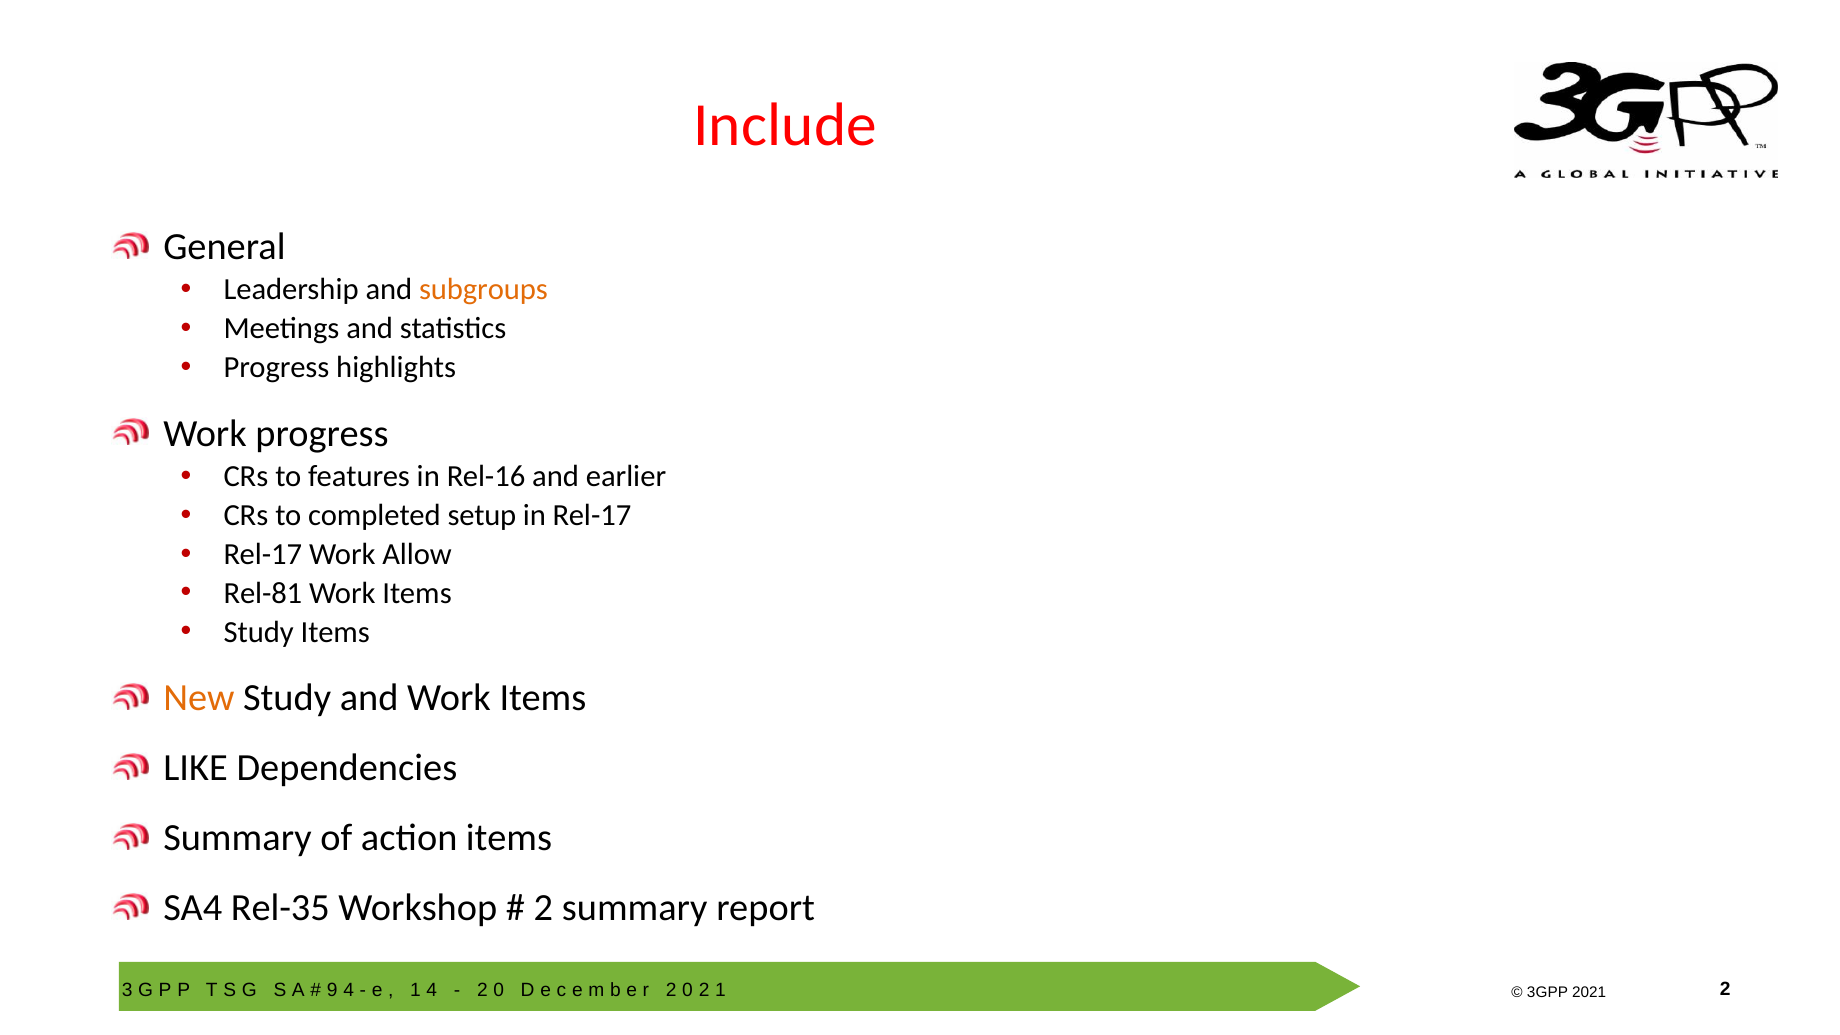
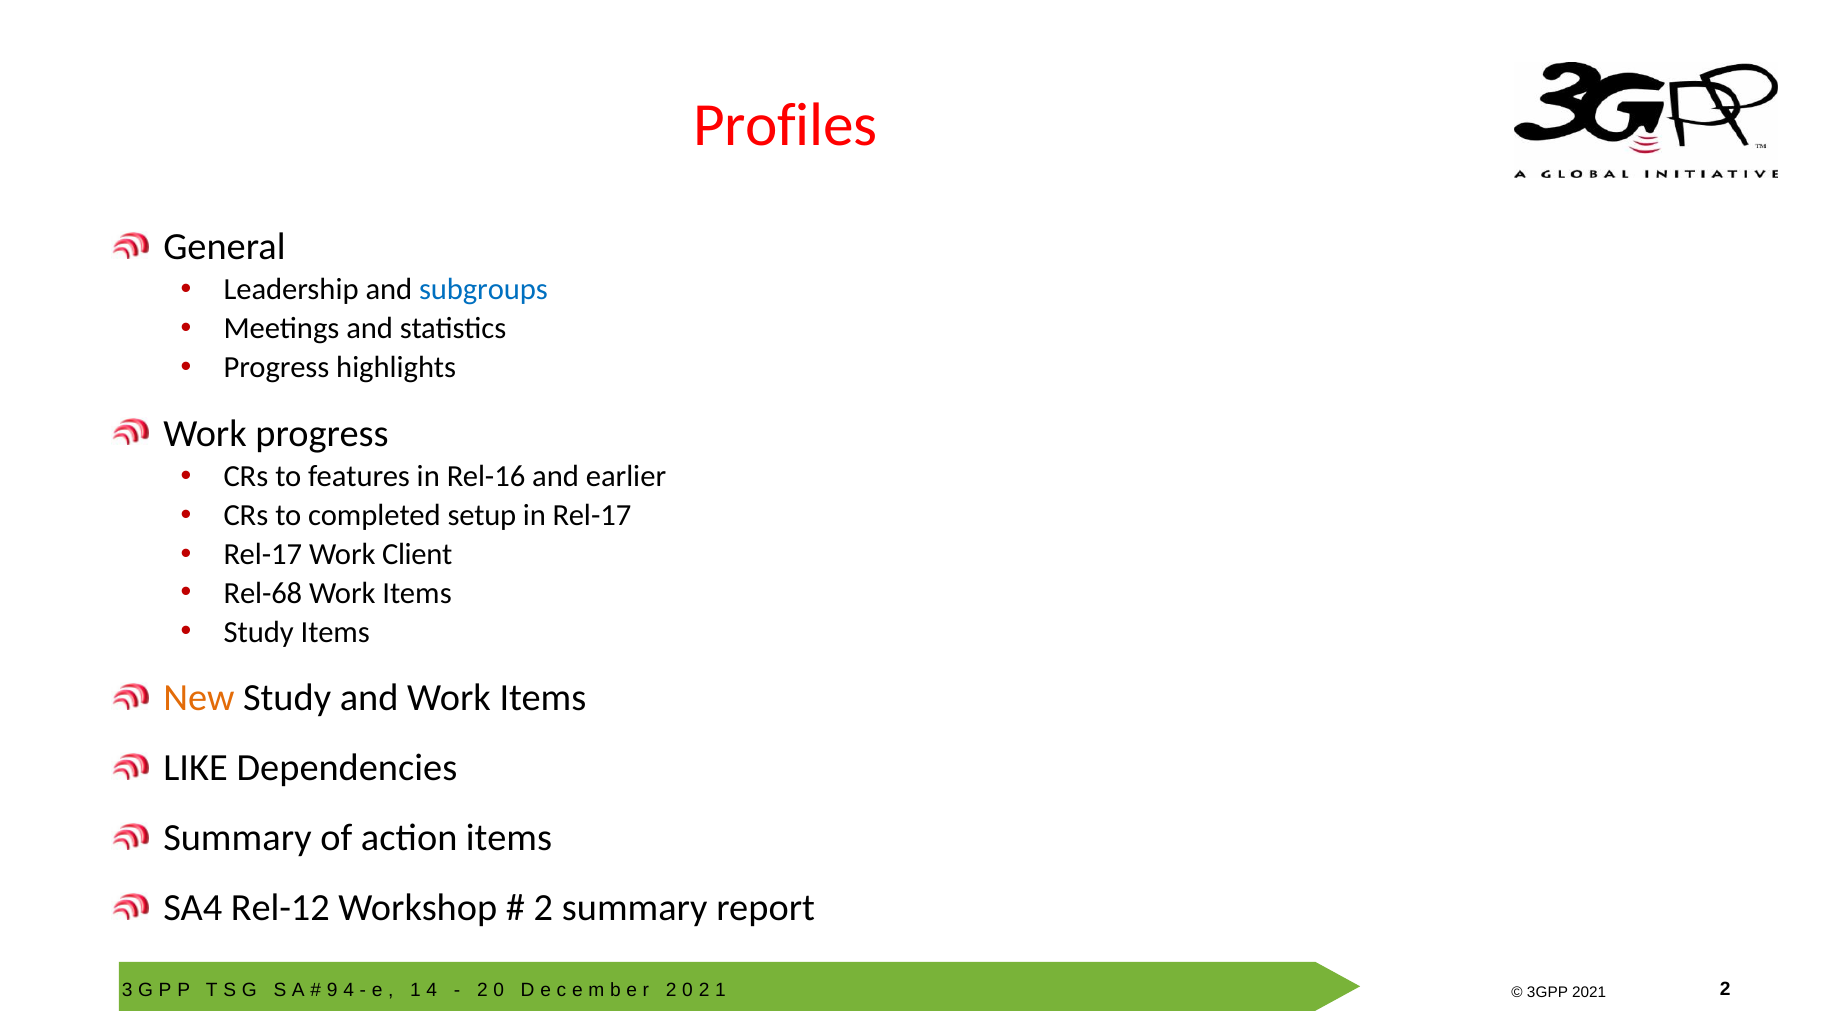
Include: Include -> Profiles (785, 125)
subgroups colour: orange -> blue (483, 290)
Allow: Allow -> Client (417, 554)
Rel-81: Rel-81 -> Rel-68 (263, 593)
Rel-35: Rel-35 -> Rel-12 (280, 908)
